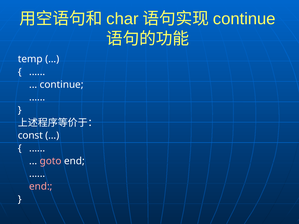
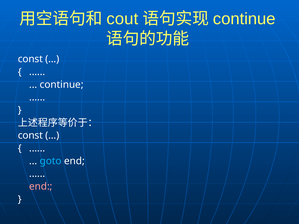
char: char -> cout (122, 19)
temp: temp -> const (30, 59)
goto colour: pink -> light blue (51, 161)
